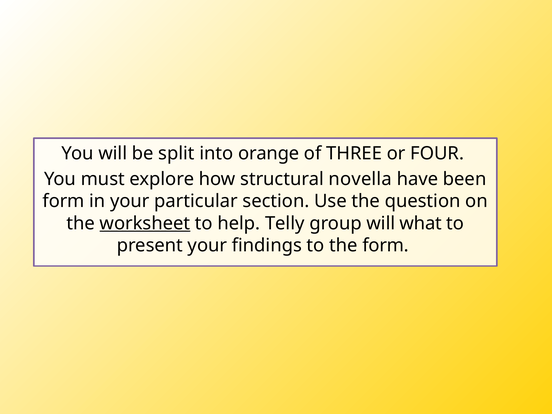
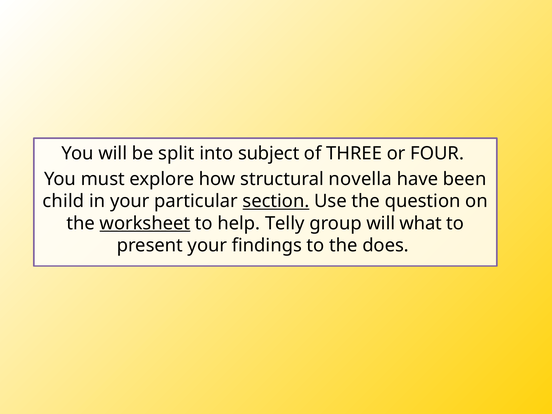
orange: orange -> subject (269, 153)
form: form -> child (63, 201)
section underline: none -> present (276, 201)
the form: form -> does (386, 245)
